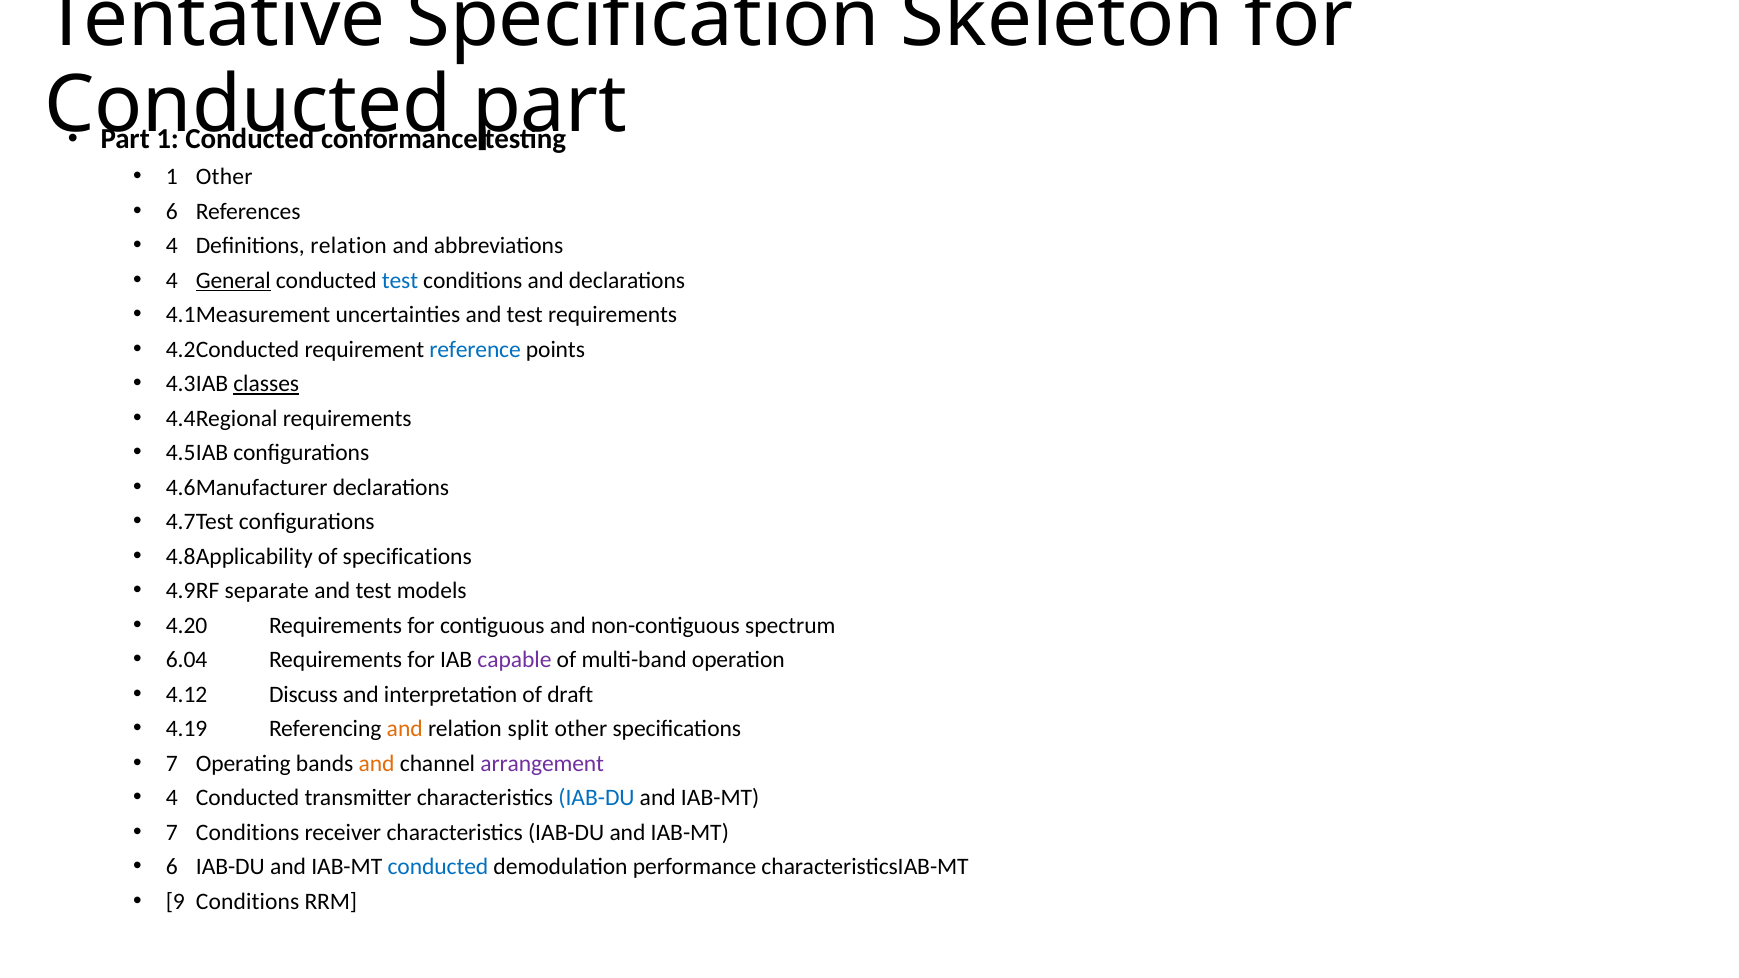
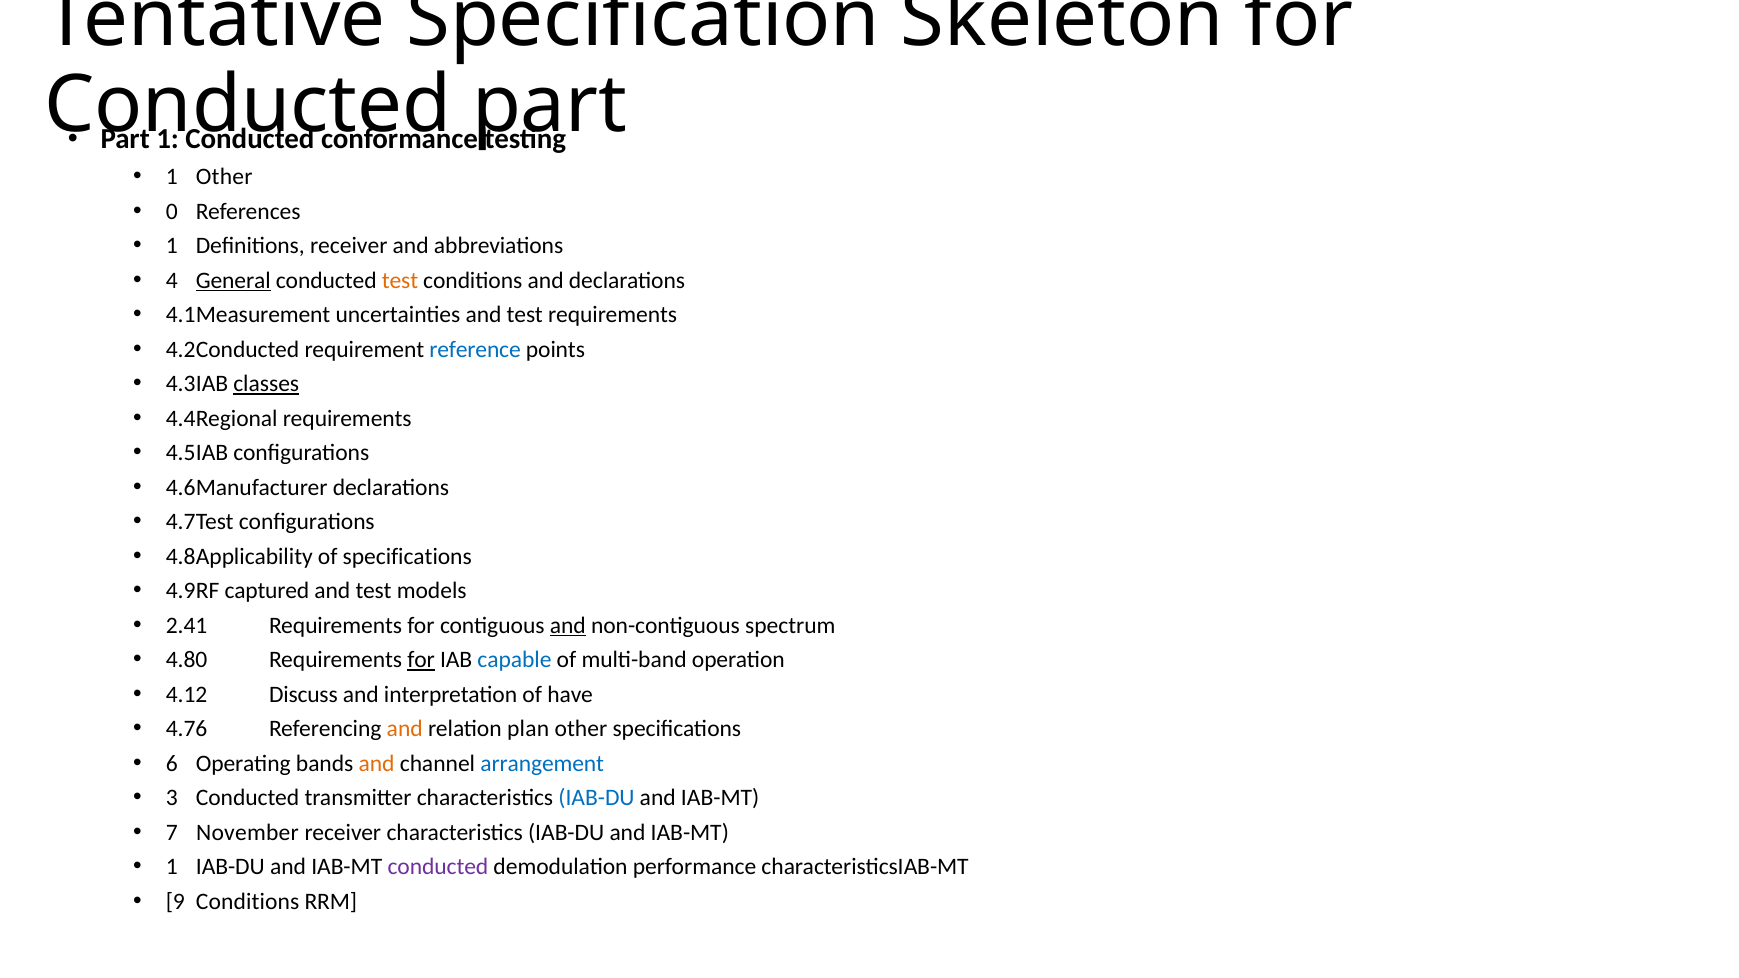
6: 6 -> 0 (172, 211)
4: 4 -> 1 (172, 246)
Definitions relation: relation -> receiver (349, 246)
test colour: blue -> orange (400, 280)
separate: separate -> captured (267, 591)
4.20: 4.20 -> 2.41 (187, 625)
and underline: none -> present (568, 625)
6.04: 6.04 -> 4.80 (187, 660)
for underline: none -> present (421, 660)
capable colour: purple -> blue (514, 660)
draft: draft -> have (570, 695)
4.19: 4.19 -> 4.76 (187, 729)
split: split -> plan (528, 729)
7: 7 -> 6 (172, 764)
arrangement colour: purple -> blue (542, 764)
4: 4 -> 3 (172, 798)
7 Conditions: Conditions -> November (247, 833)
6: 6 -> 1 (172, 867)
conducted colour: blue -> purple (438, 867)
